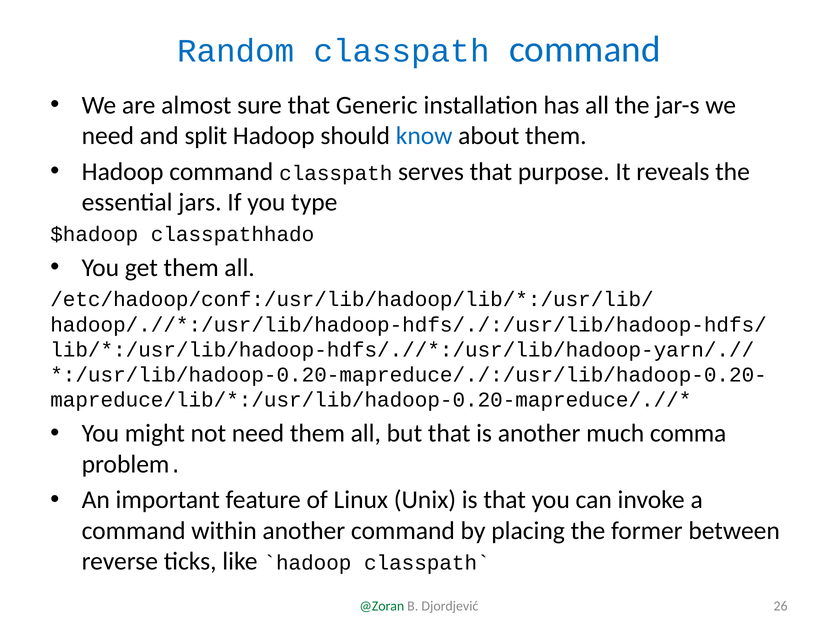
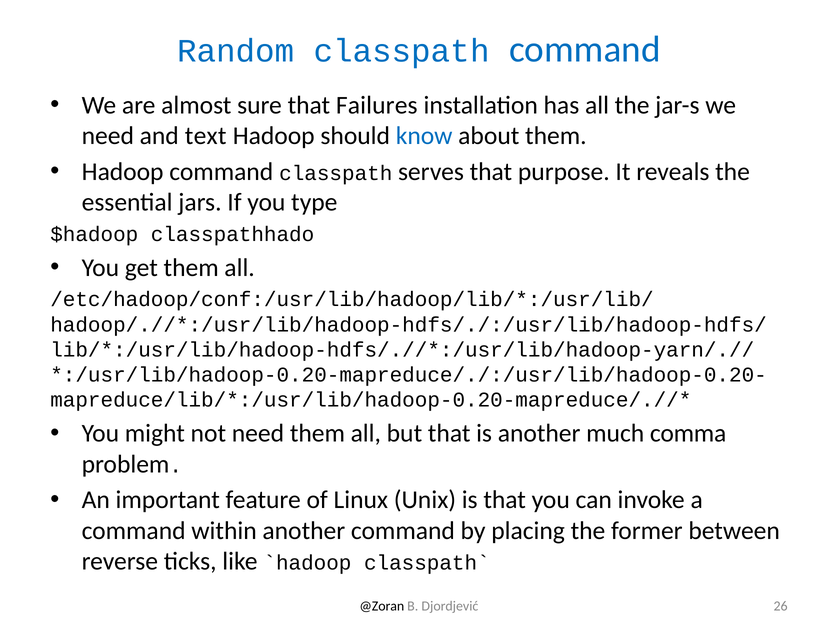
Generic: Generic -> Failures (377, 105)
split: split -> text (206, 136)
@Zoran colour: green -> black (382, 606)
